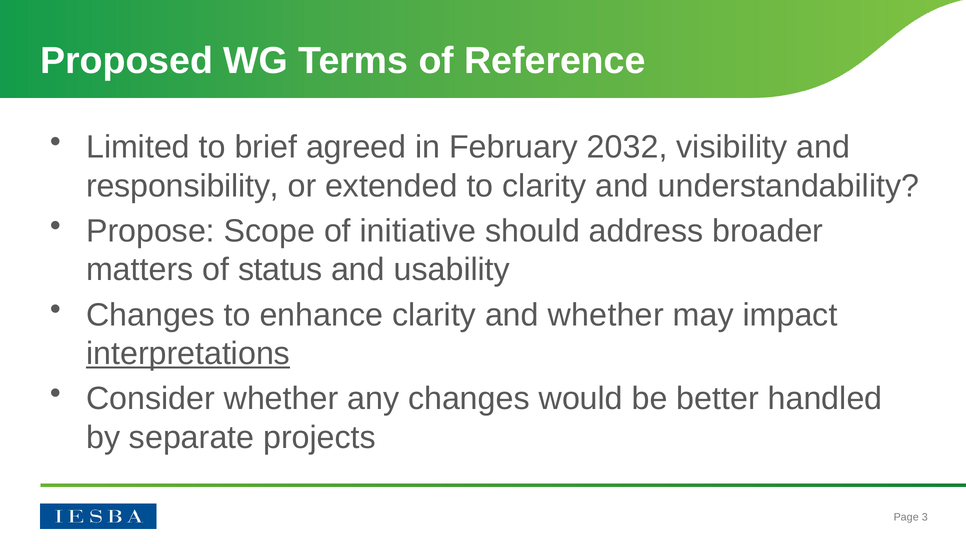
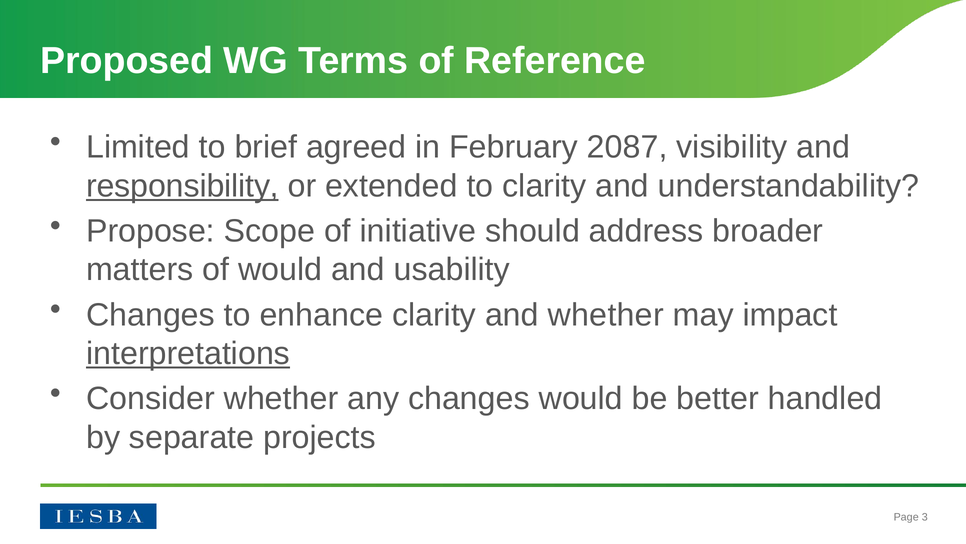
2032: 2032 -> 2087 (627, 147)
responsibility underline: none -> present (183, 186)
of status: status -> would (280, 270)
